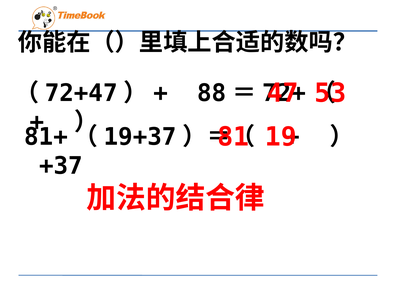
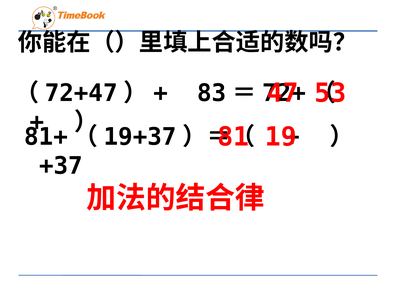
88: 88 -> 83 (212, 93)
